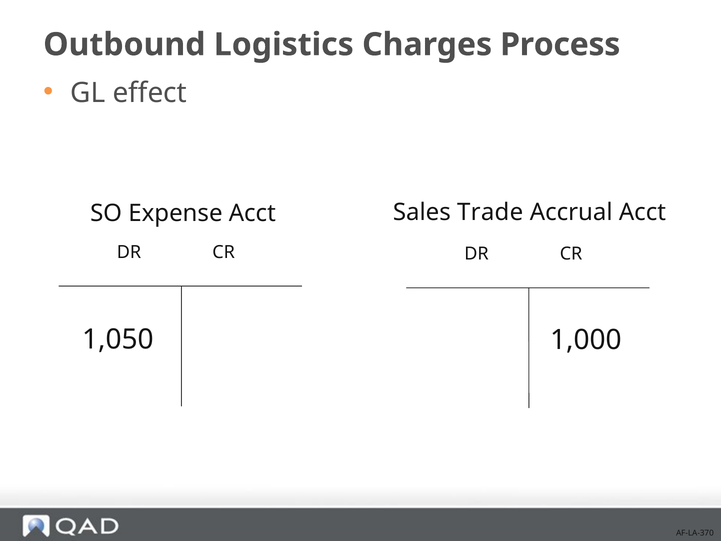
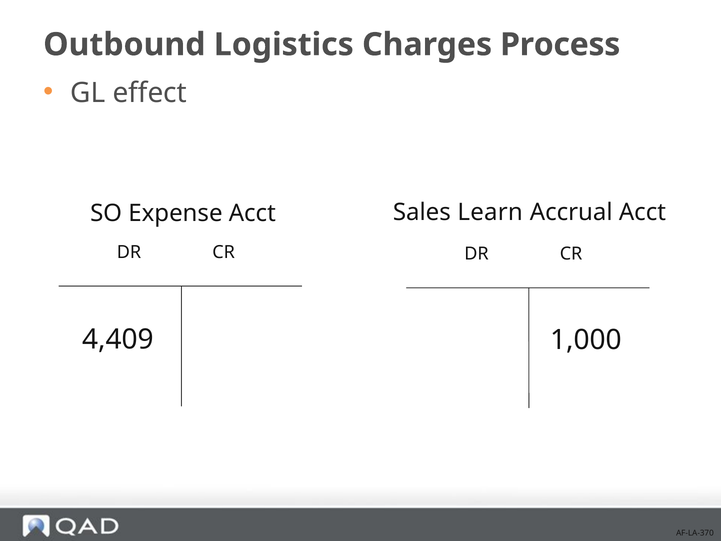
Trade: Trade -> Learn (490, 212)
1,050: 1,050 -> 4,409 (118, 340)
